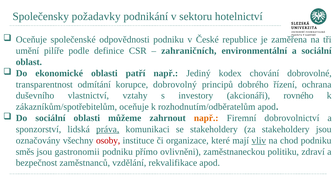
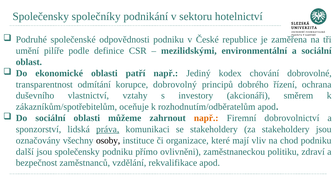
požadavky: požadavky -> společníky (96, 16)
Oceňuje: Oceňuje -> Podruhé (31, 40)
zahraničních: zahraničních -> mezilidskými (189, 51)
rovného: rovného -> směrem (298, 95)
osoby colour: red -> black (108, 140)
vliv underline: present -> none (259, 140)
směs: směs -> další (25, 151)
jsou gastronomii: gastronomii -> společensky (77, 151)
